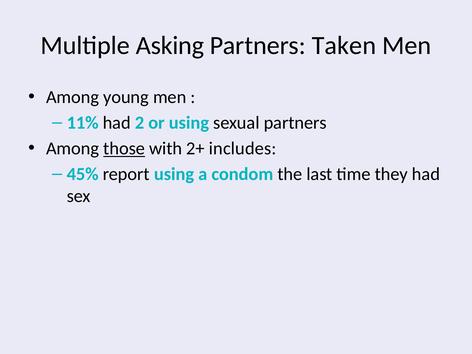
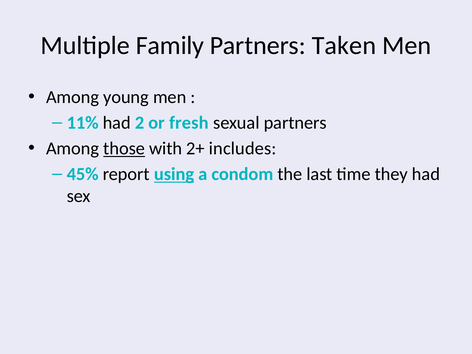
Asking: Asking -> Family (170, 45)
or using: using -> fresh (189, 123)
using underline: none -> present (174, 174)
